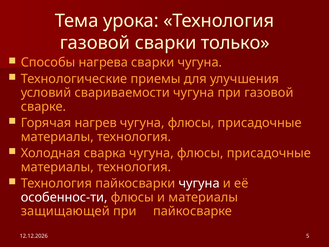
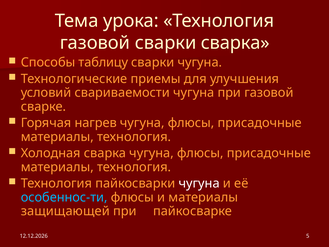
сварки только: только -> сварка (235, 43)
нагрева: нагрева -> таблицу (103, 62)
особеннос-ти colour: white -> light blue (64, 197)
